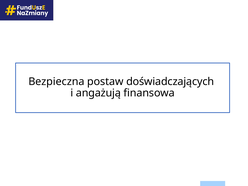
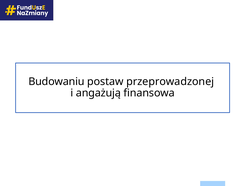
Bezpieczna: Bezpieczna -> Budowaniu (56, 81)
doświadczających: doświadczających -> przeprowadzonej (170, 81)
